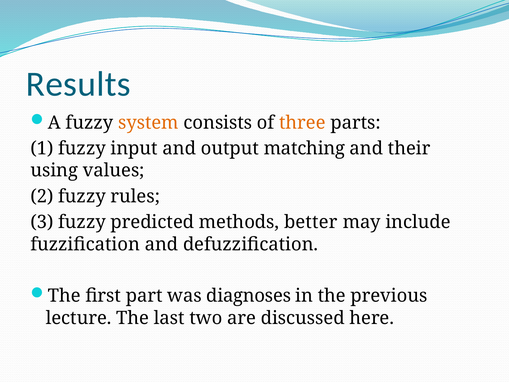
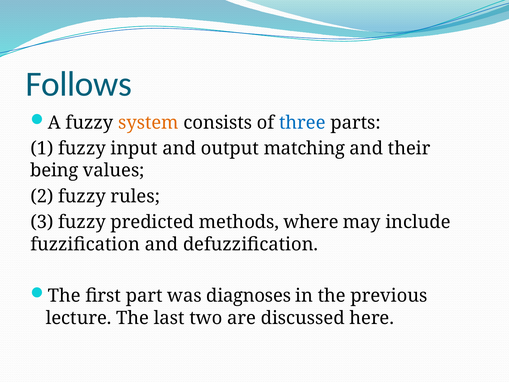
Results: Results -> Follows (79, 84)
three colour: orange -> blue (302, 123)
using: using -> being (54, 170)
better: better -> where (311, 222)
